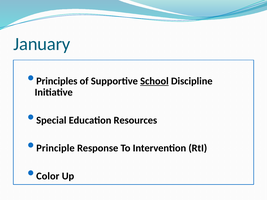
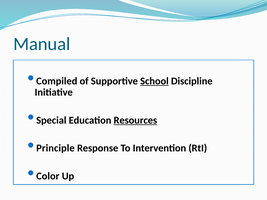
January: January -> Manual (42, 44)
Principles: Principles -> Compiled (57, 81)
Resources underline: none -> present (135, 120)
